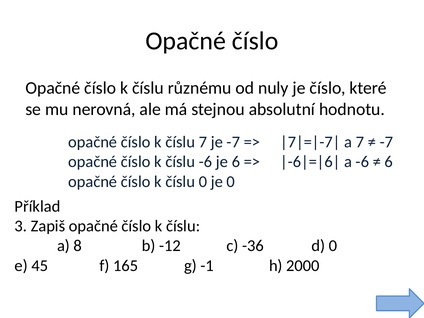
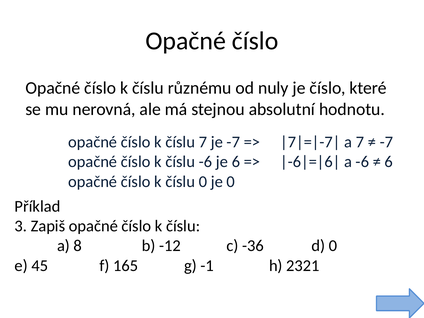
2000: 2000 -> 2321 (303, 266)
